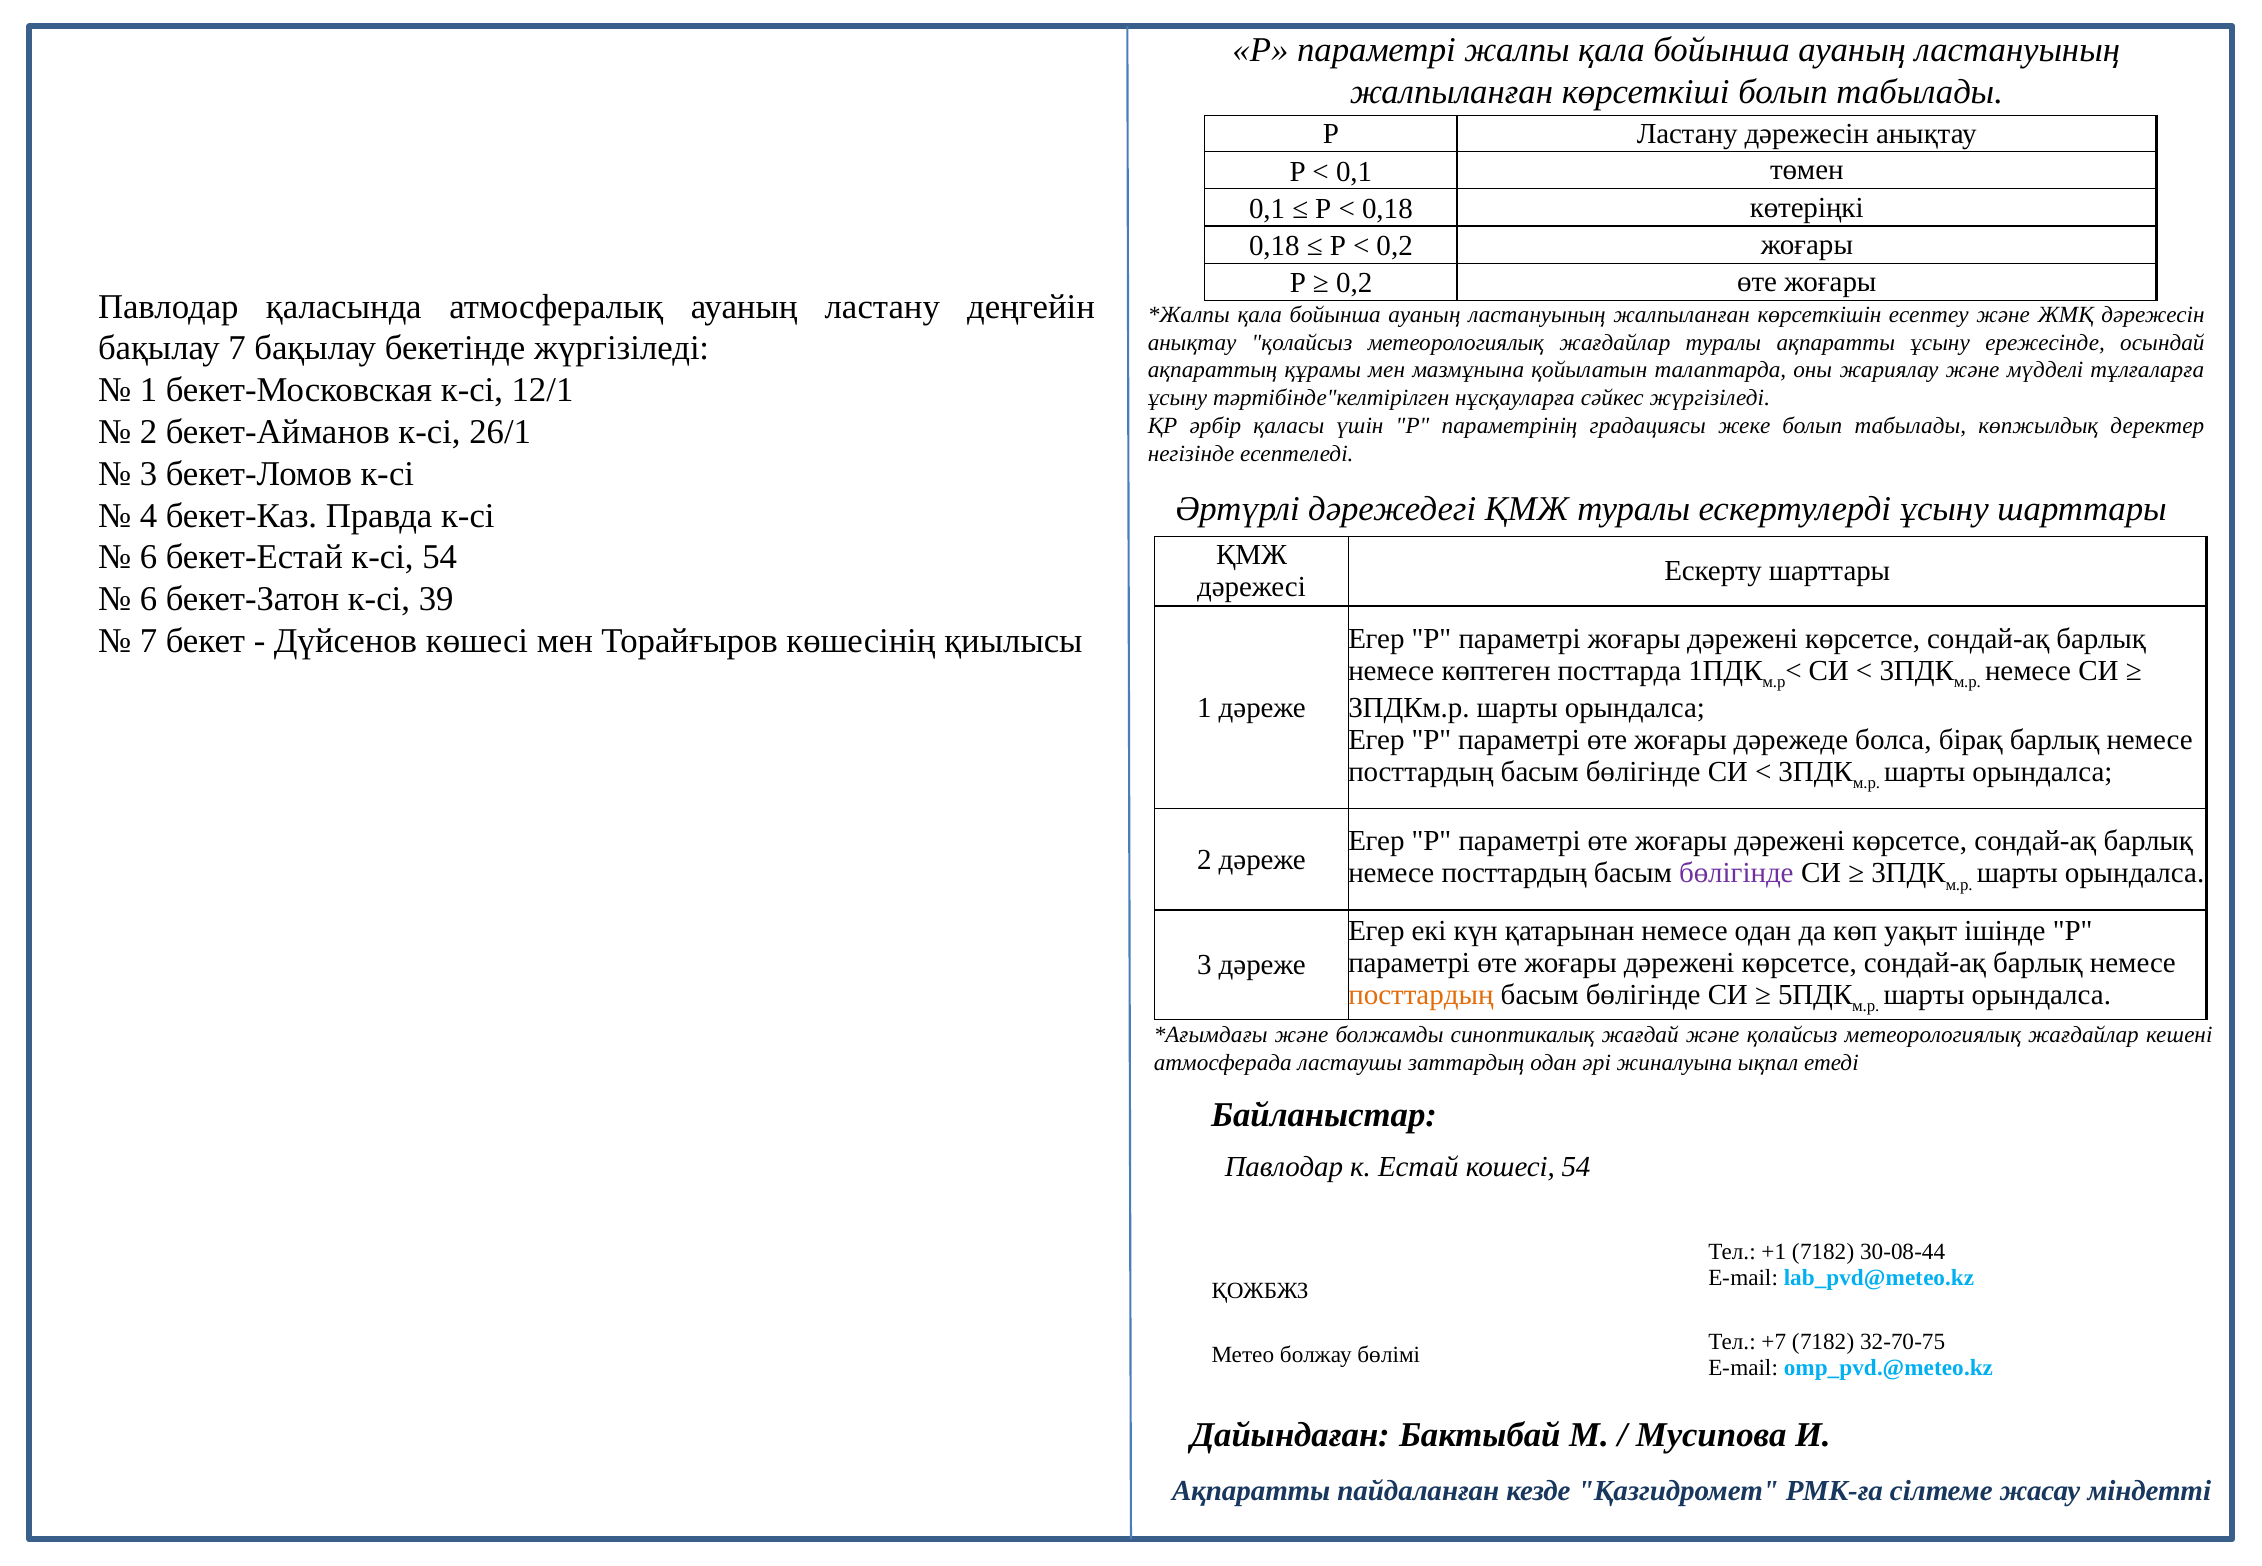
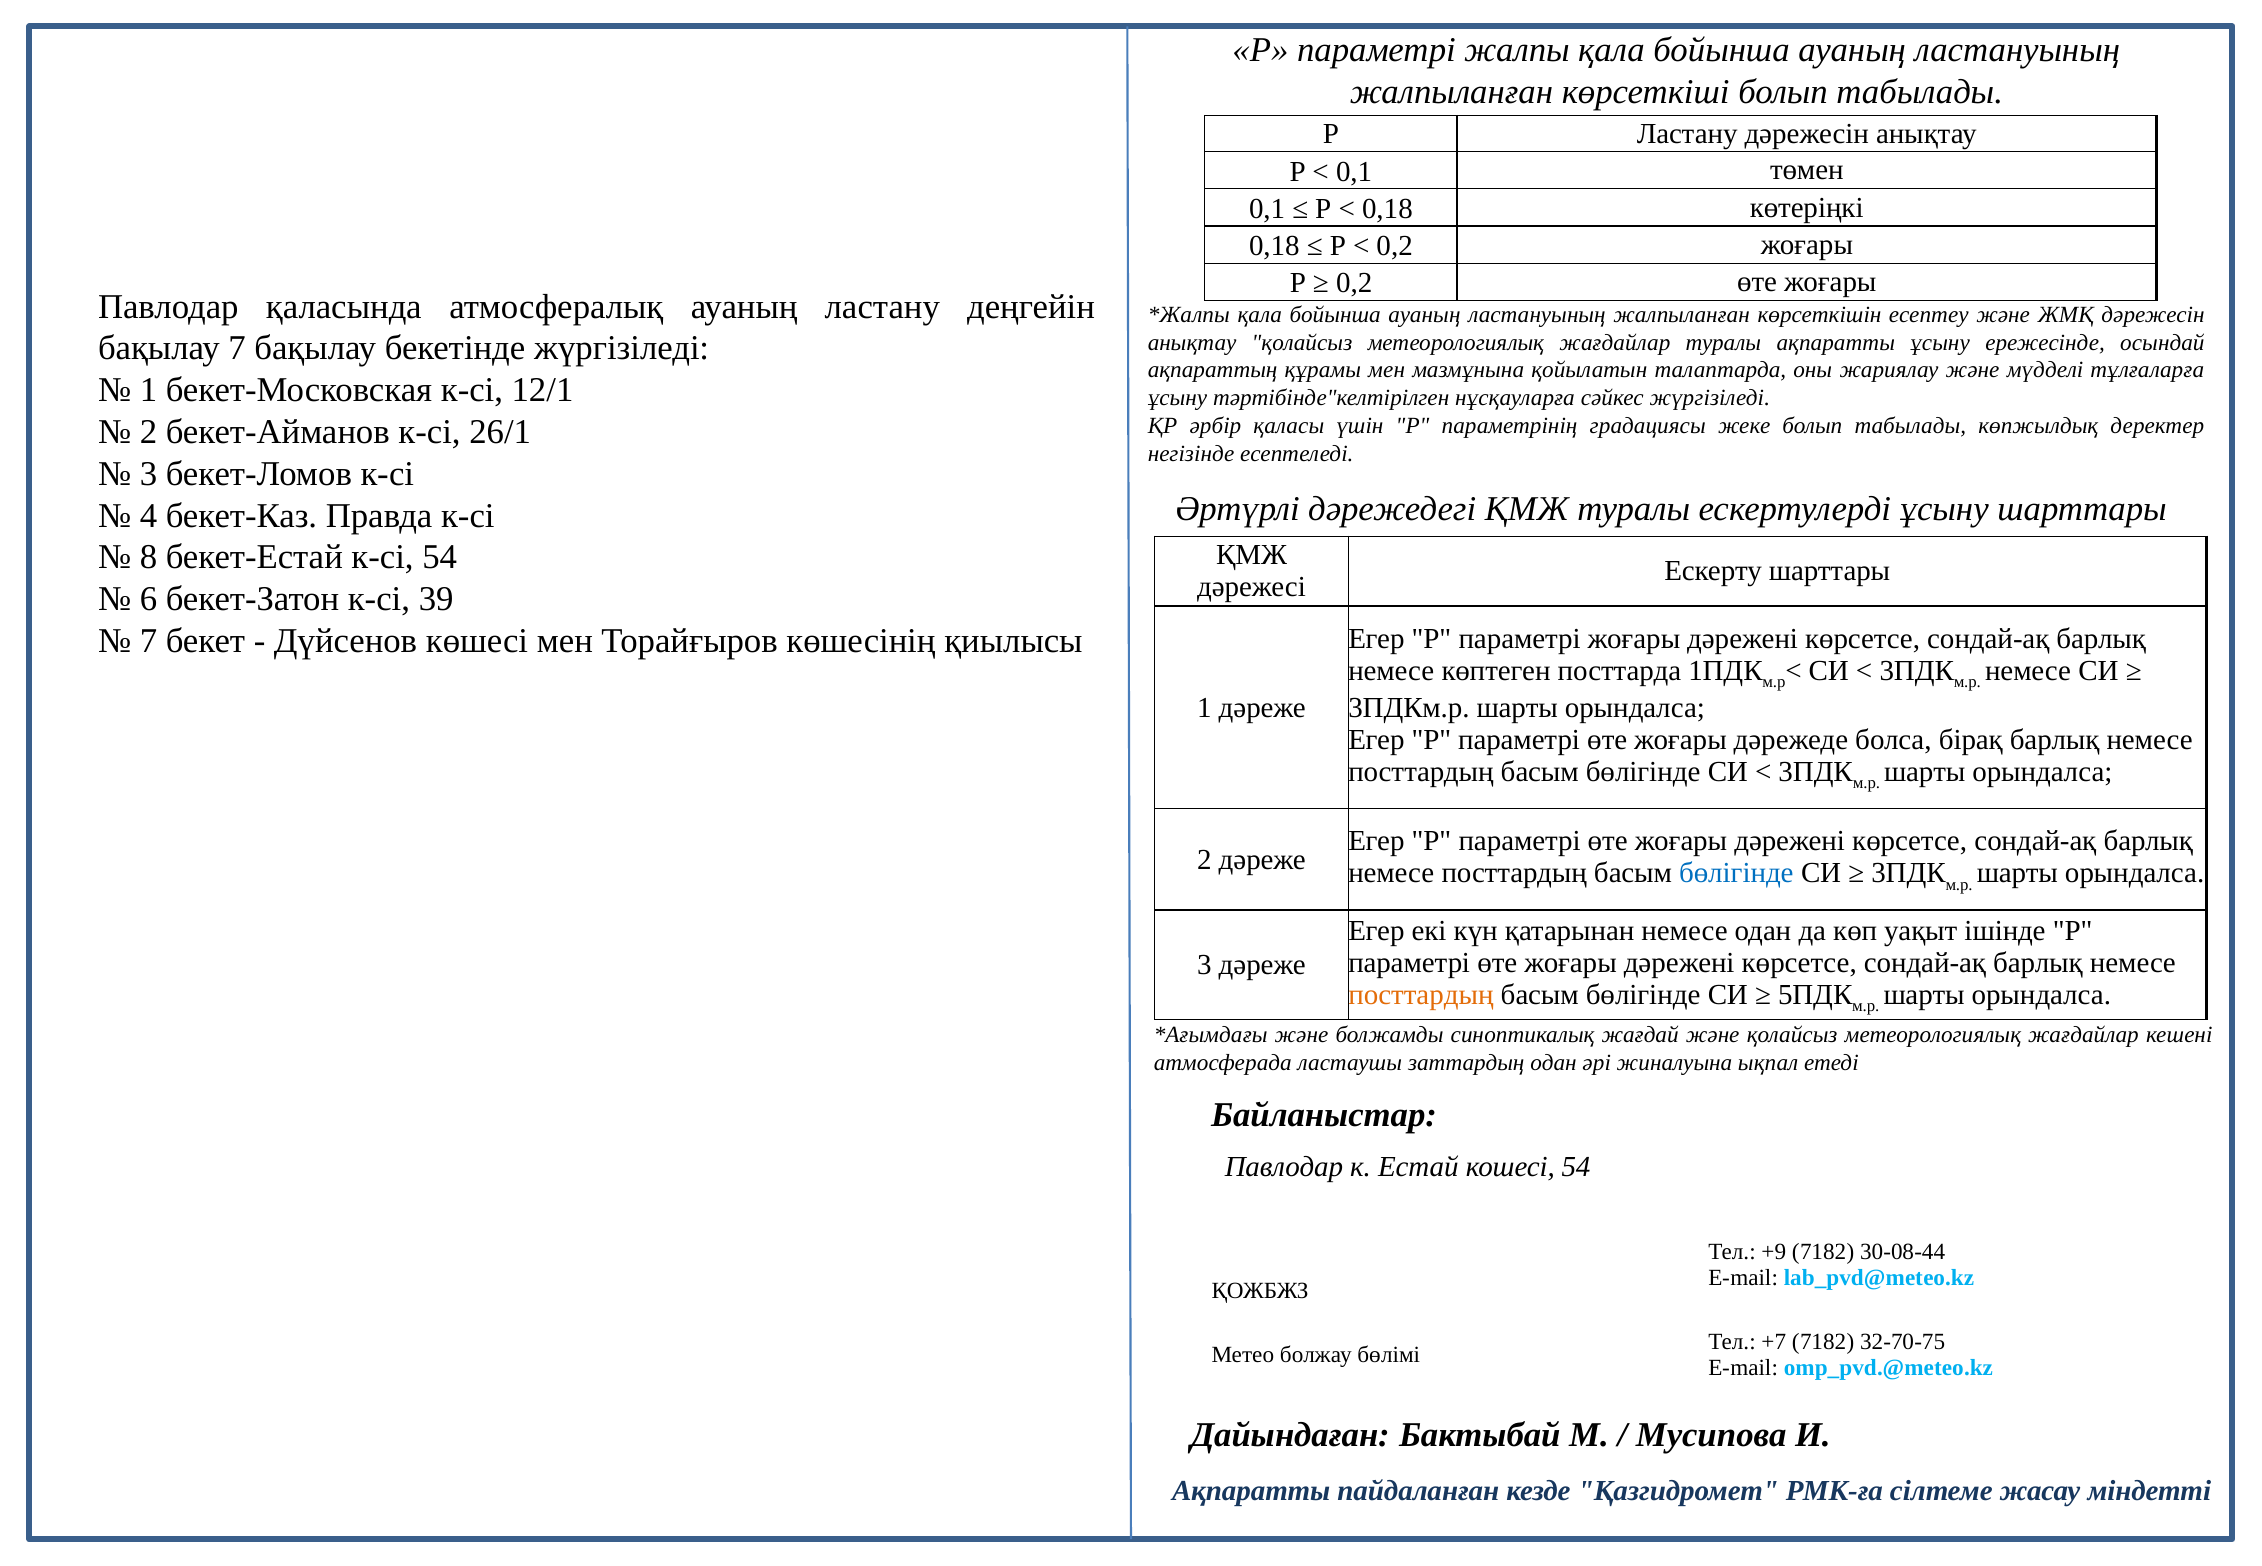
6: 6 -> 8 (149, 557)
бөлігінде colour: purple -> blue (1736, 873)
+1: +1 -> +9 (1774, 1252)
